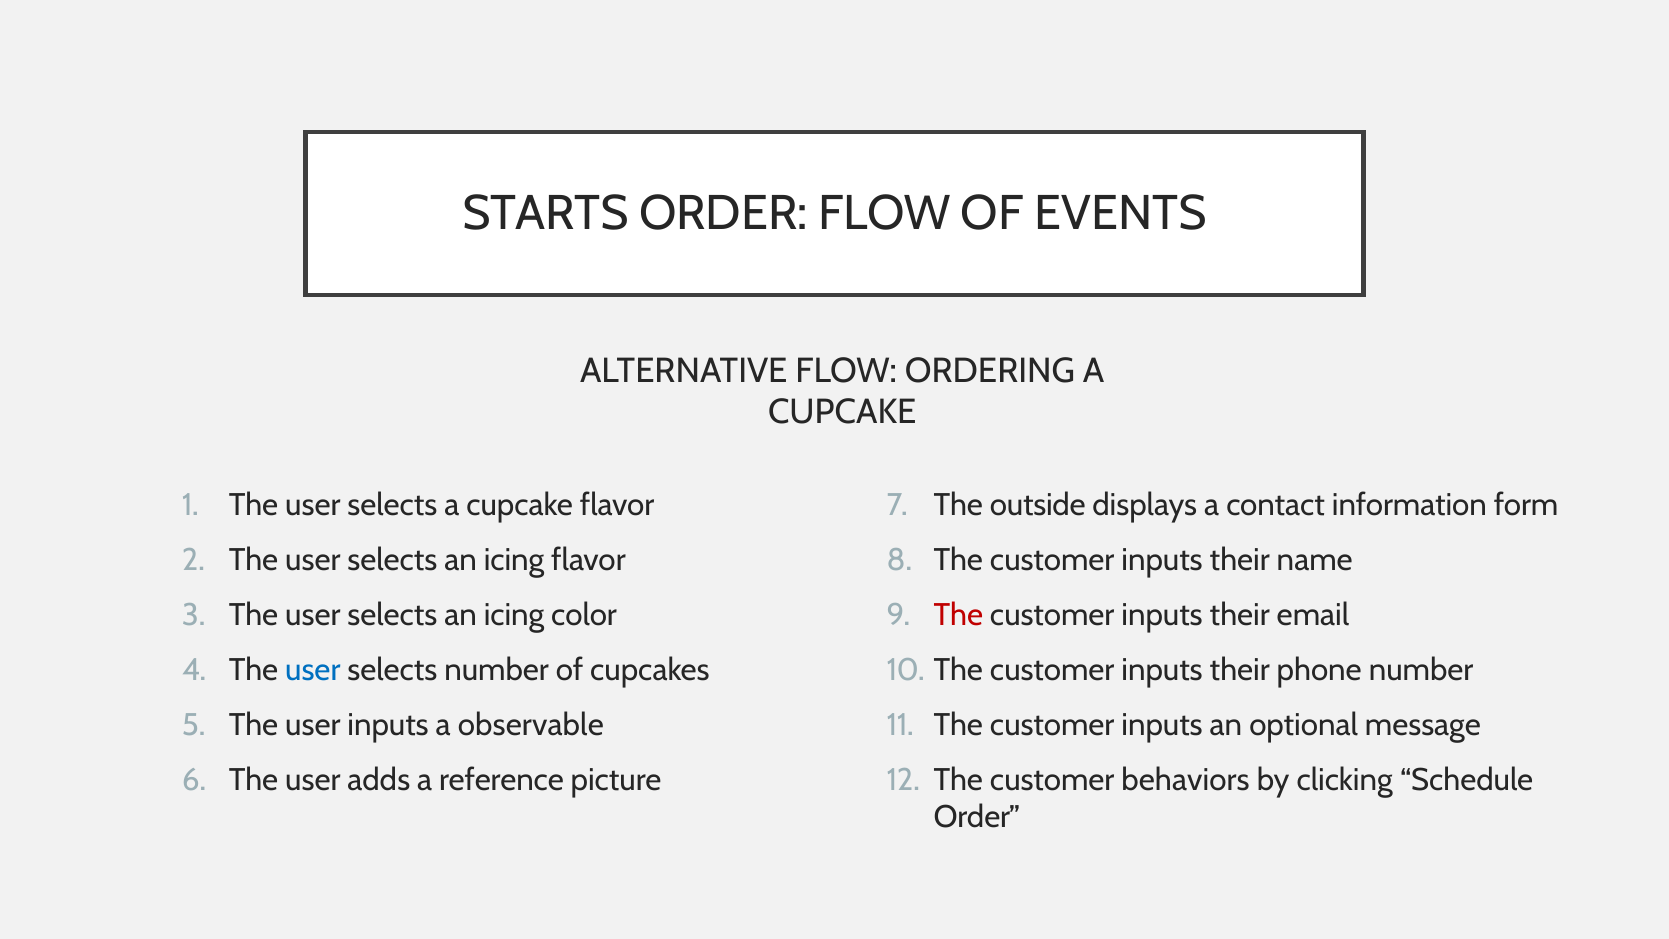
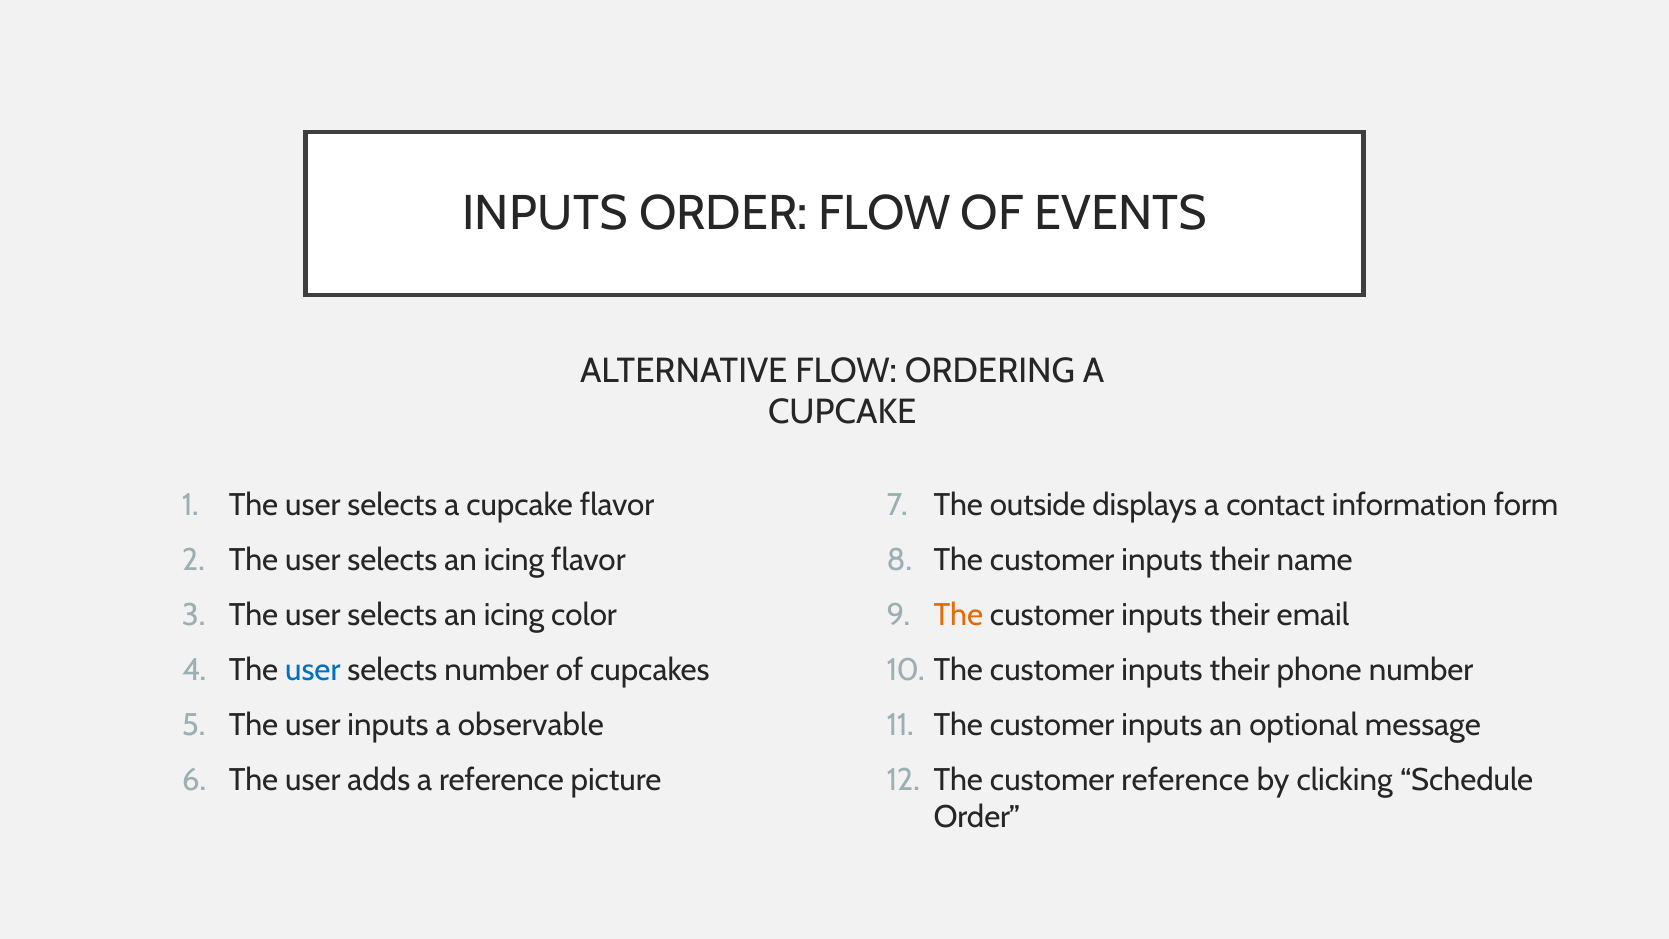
STARTS: STARTS -> INPUTS (545, 213)
The colour: red -> orange (958, 615)
customer behaviors: behaviors -> reference (1185, 780)
